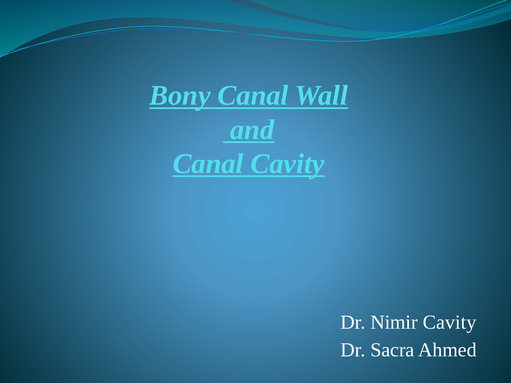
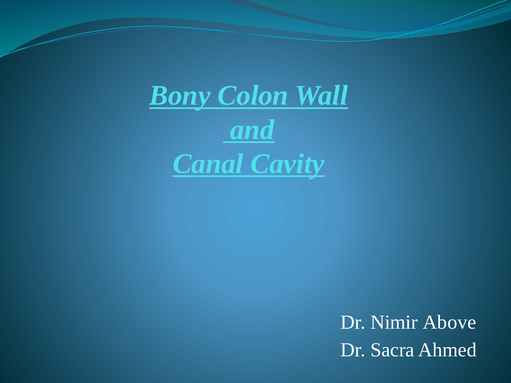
Bony Canal: Canal -> Colon (253, 96)
Nimir Cavity: Cavity -> Above (450, 322)
